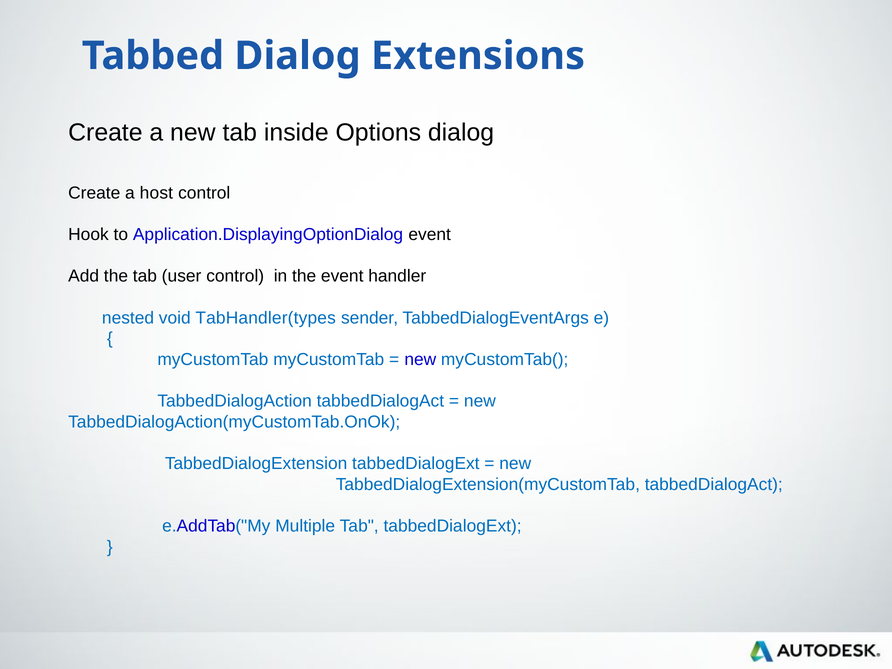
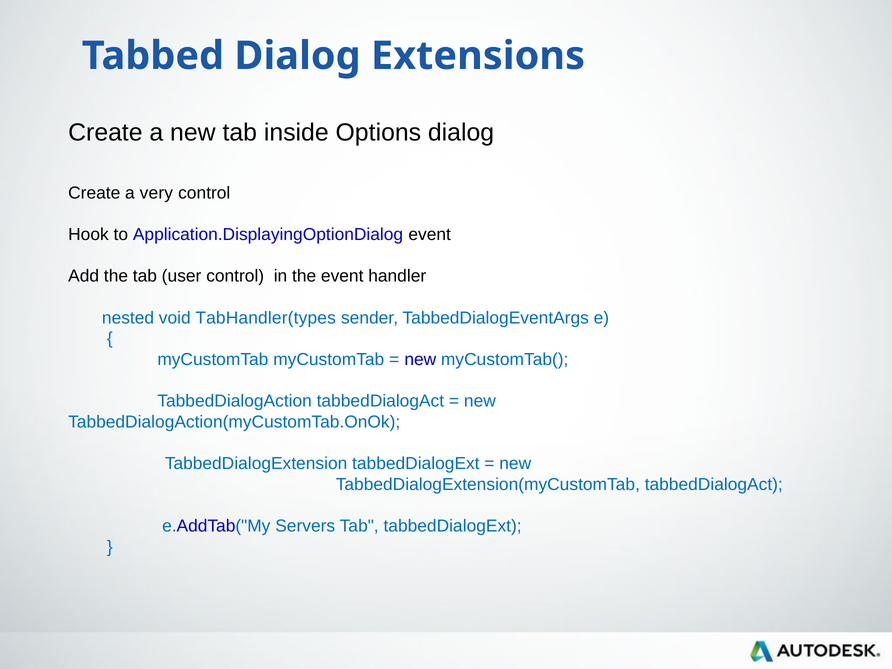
host: host -> very (156, 193)
Multiple: Multiple -> Servers (305, 526)
